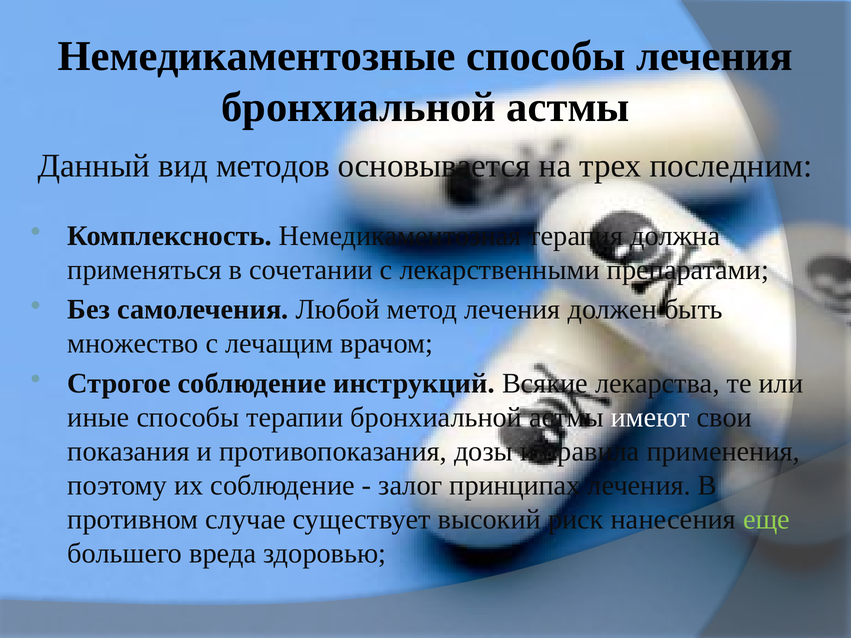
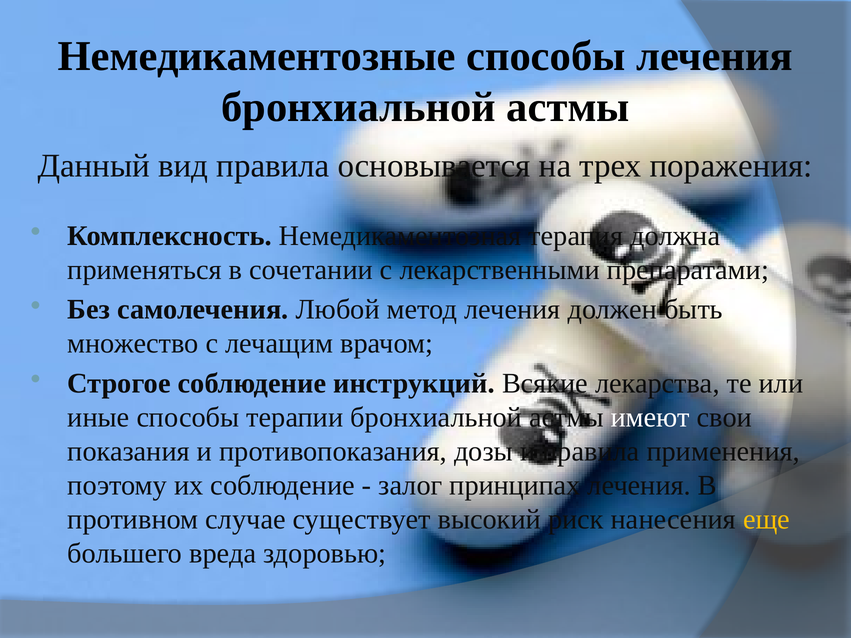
вид методов: методов -> правила (273, 166)
последним: последним -> поражения (731, 166)
еще colour: light green -> yellow (767, 520)
